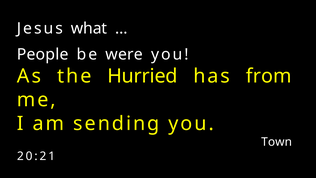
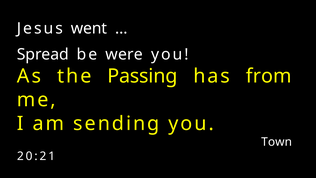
what: what -> went (89, 28)
People: People -> Spread (43, 54)
Hurried: Hurried -> Passing (142, 76)
